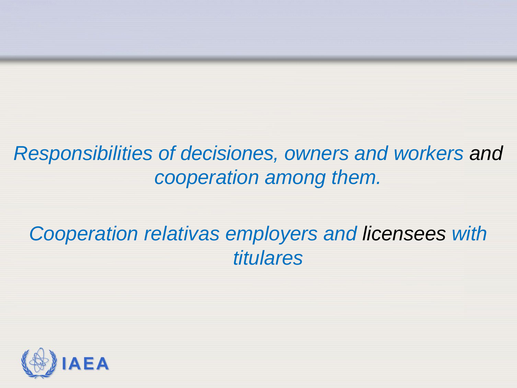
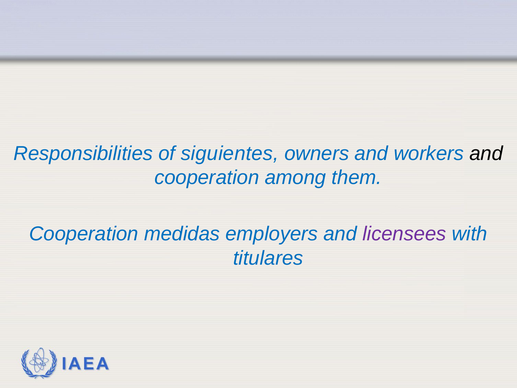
decisiones: decisiones -> siguientes (230, 153)
relativas: relativas -> medidas (182, 234)
licensees colour: black -> purple (404, 234)
